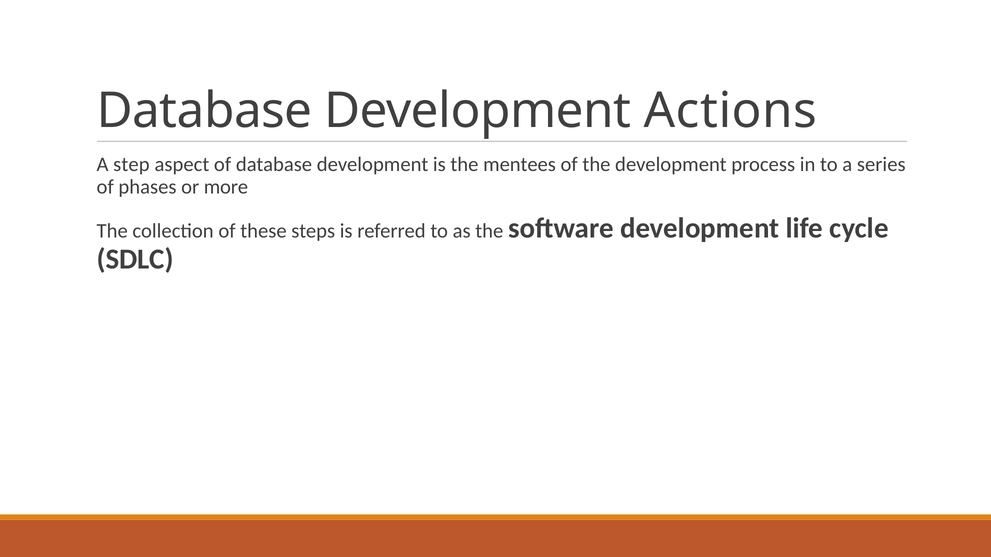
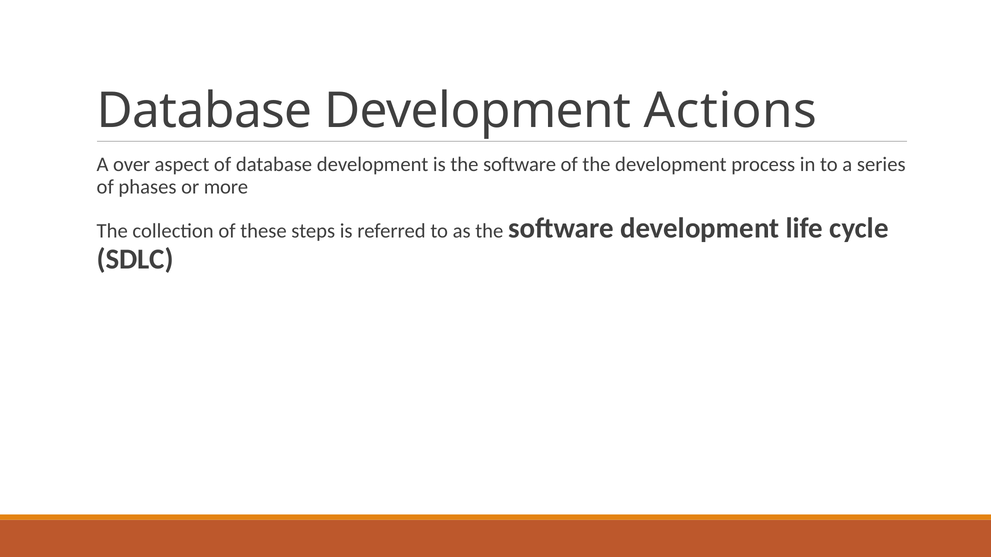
step: step -> over (132, 165)
is the mentees: mentees -> software (520, 165)
